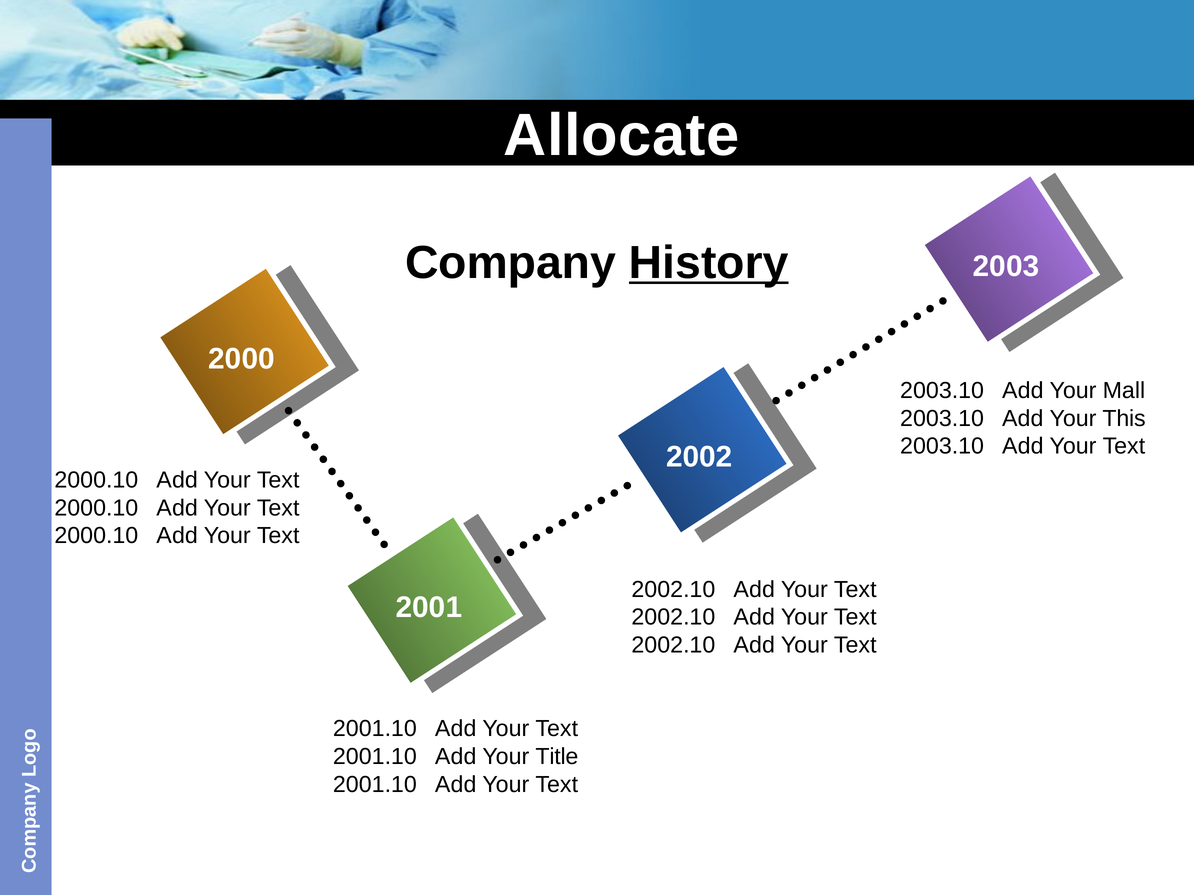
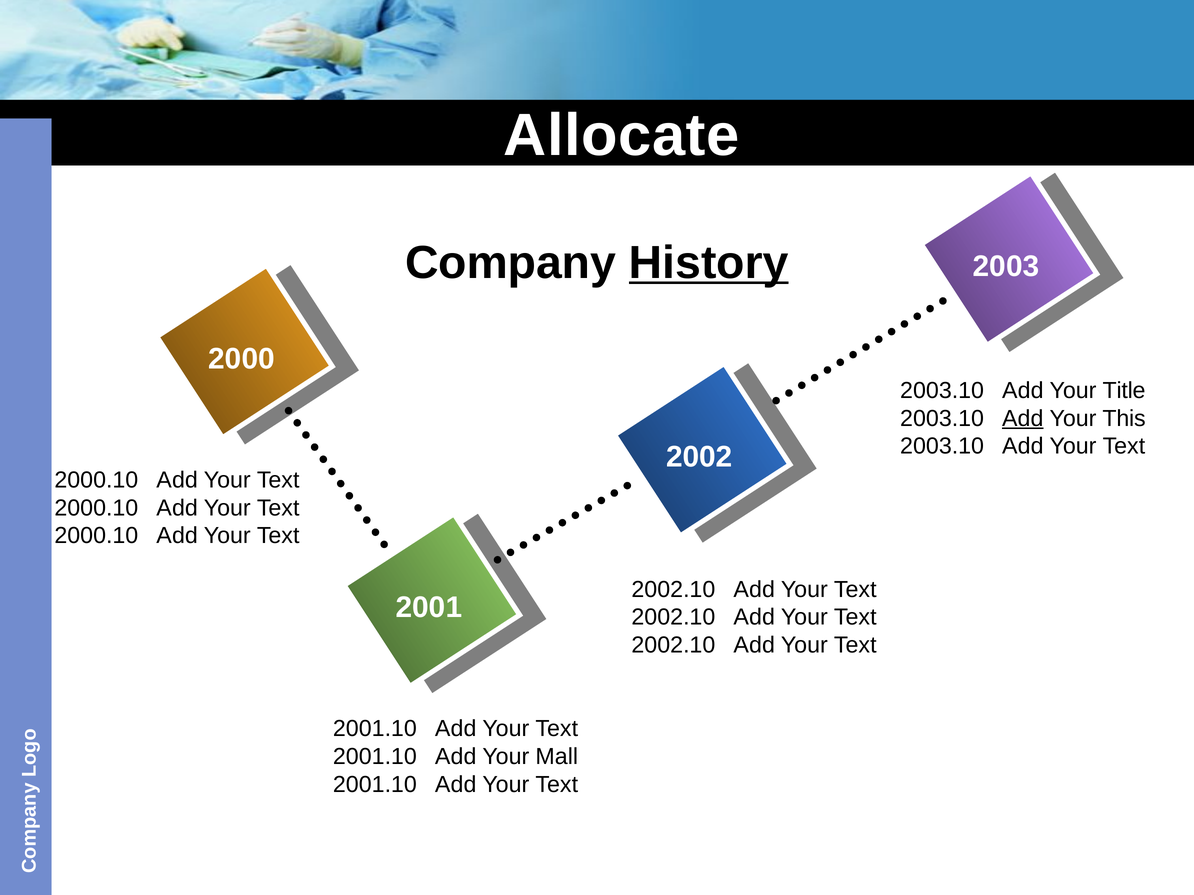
Mall: Mall -> Title (1124, 391)
Add underline: none -> present (1023, 419)
Title: Title -> Mall (557, 757)
